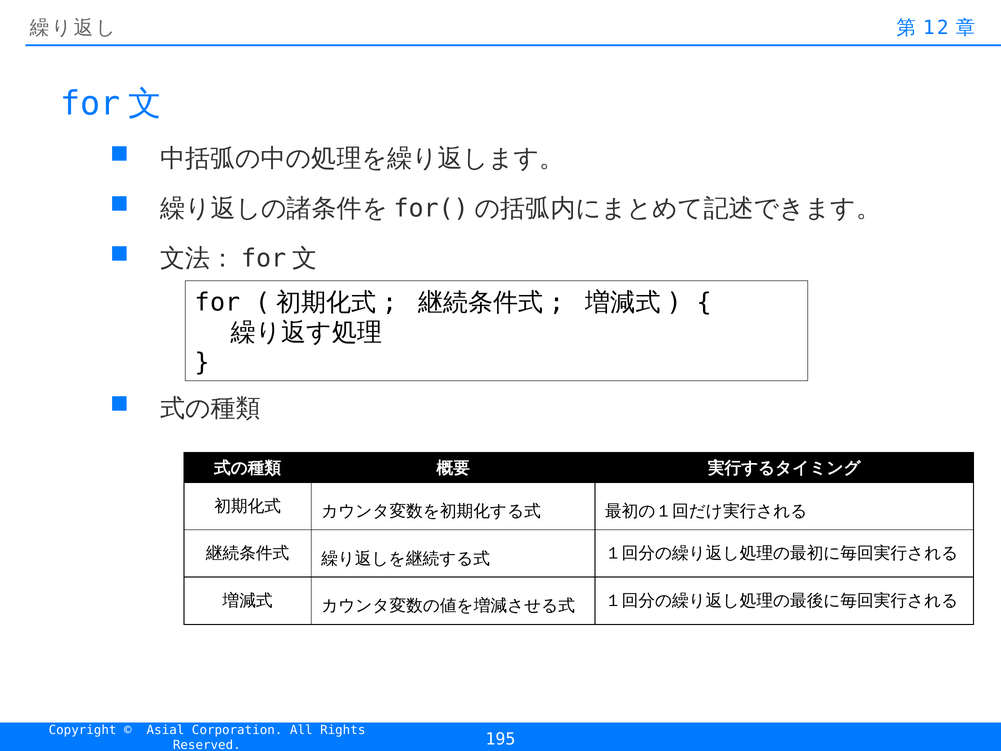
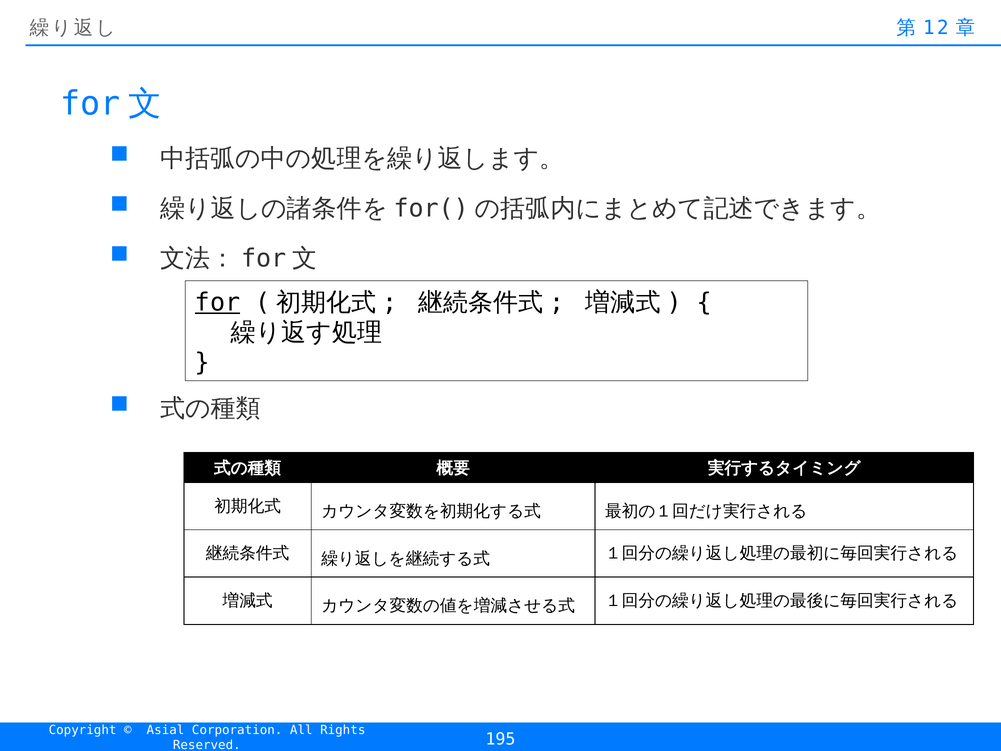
for underline: none -> present (218, 302)
